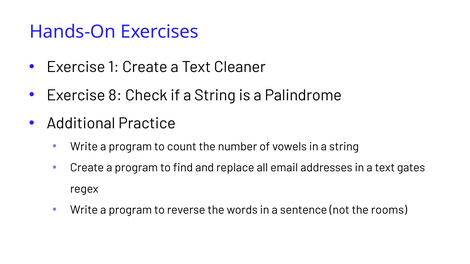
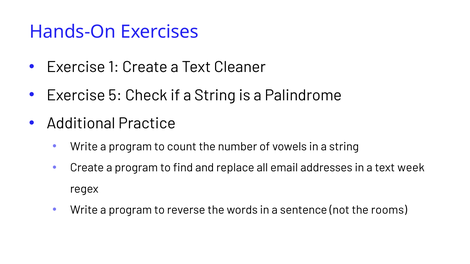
8: 8 -> 5 (115, 95)
gates: gates -> week (411, 168)
